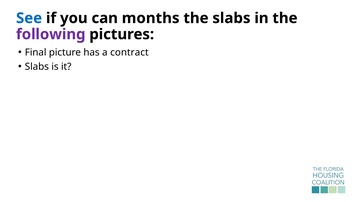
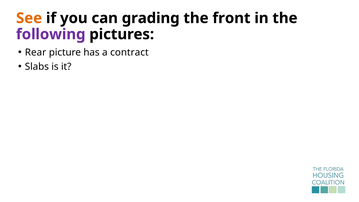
See colour: blue -> orange (29, 18)
months: months -> grading (151, 18)
the slabs: slabs -> front (231, 18)
Final: Final -> Rear (36, 52)
